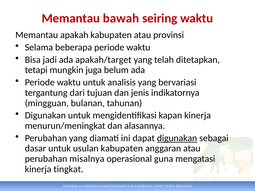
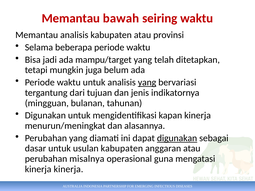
Memantau apakah: apakah -> analisis (74, 35)
apakah/target: apakah/target -> mampu/target (103, 60)
yang underline: none -> present (147, 83)
kinerja tingkat: tingkat -> kinerja (68, 169)
